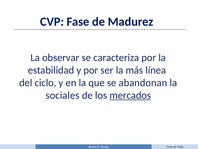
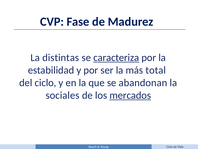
observar: observar -> distintas (61, 57)
caracteriza underline: none -> present (116, 57)
línea: línea -> total (156, 70)
